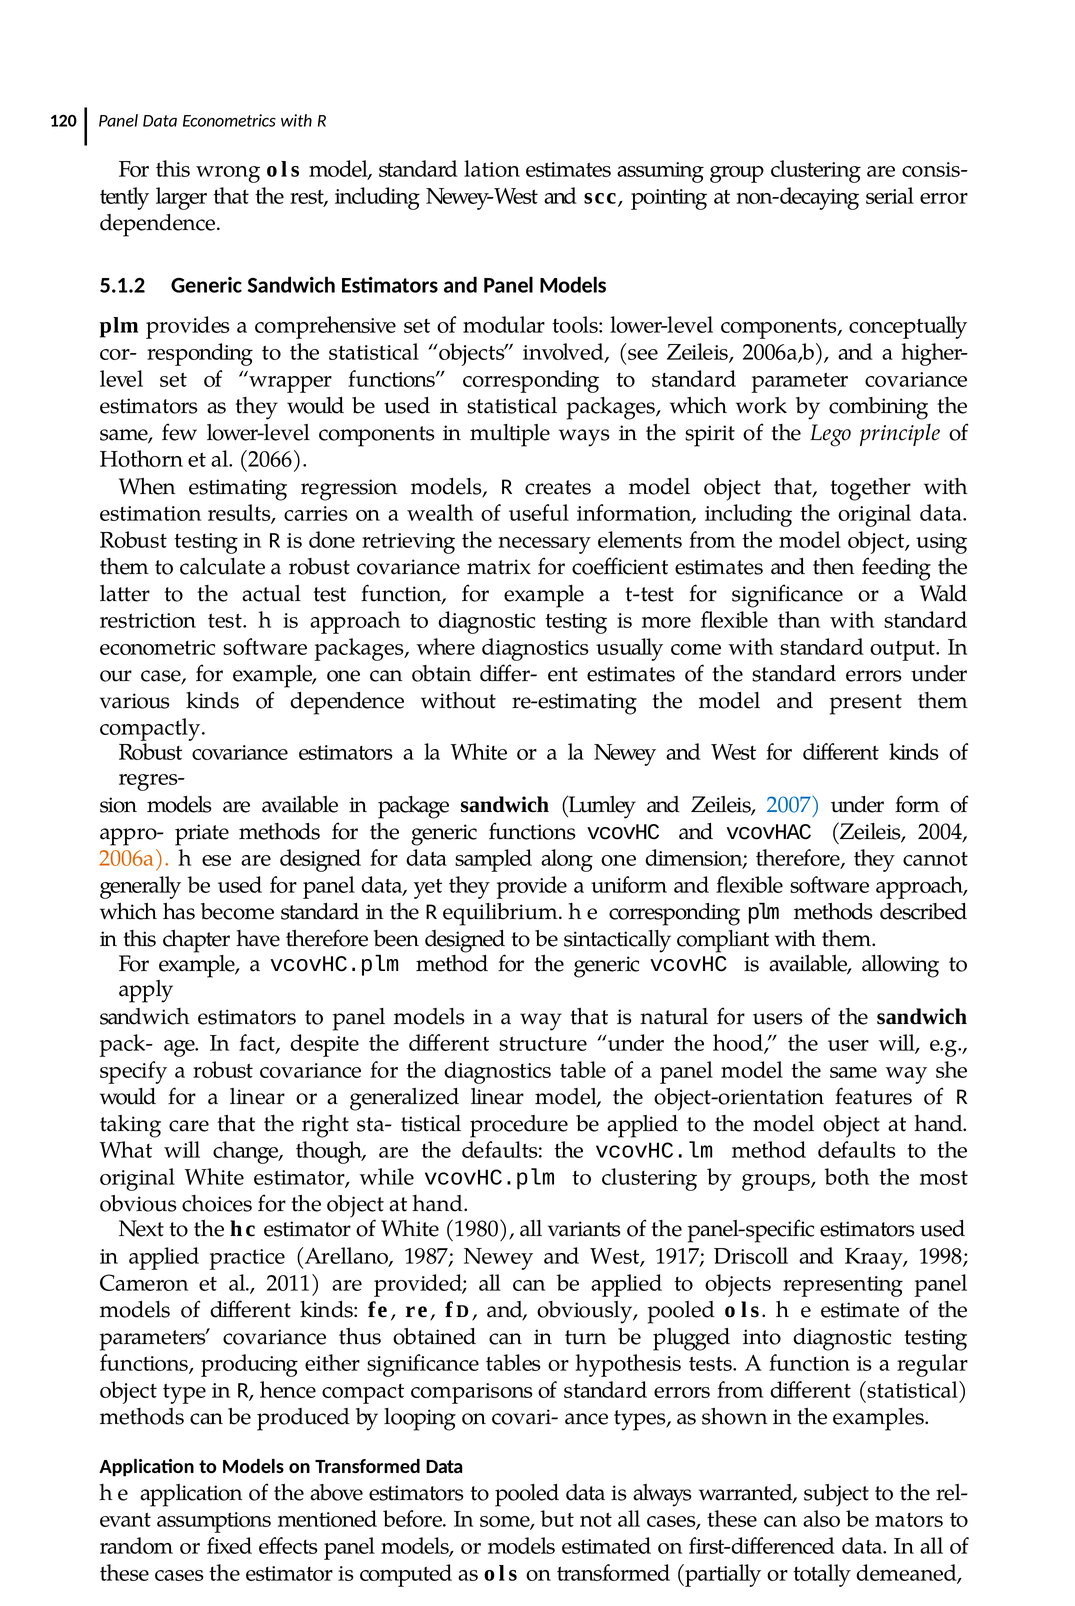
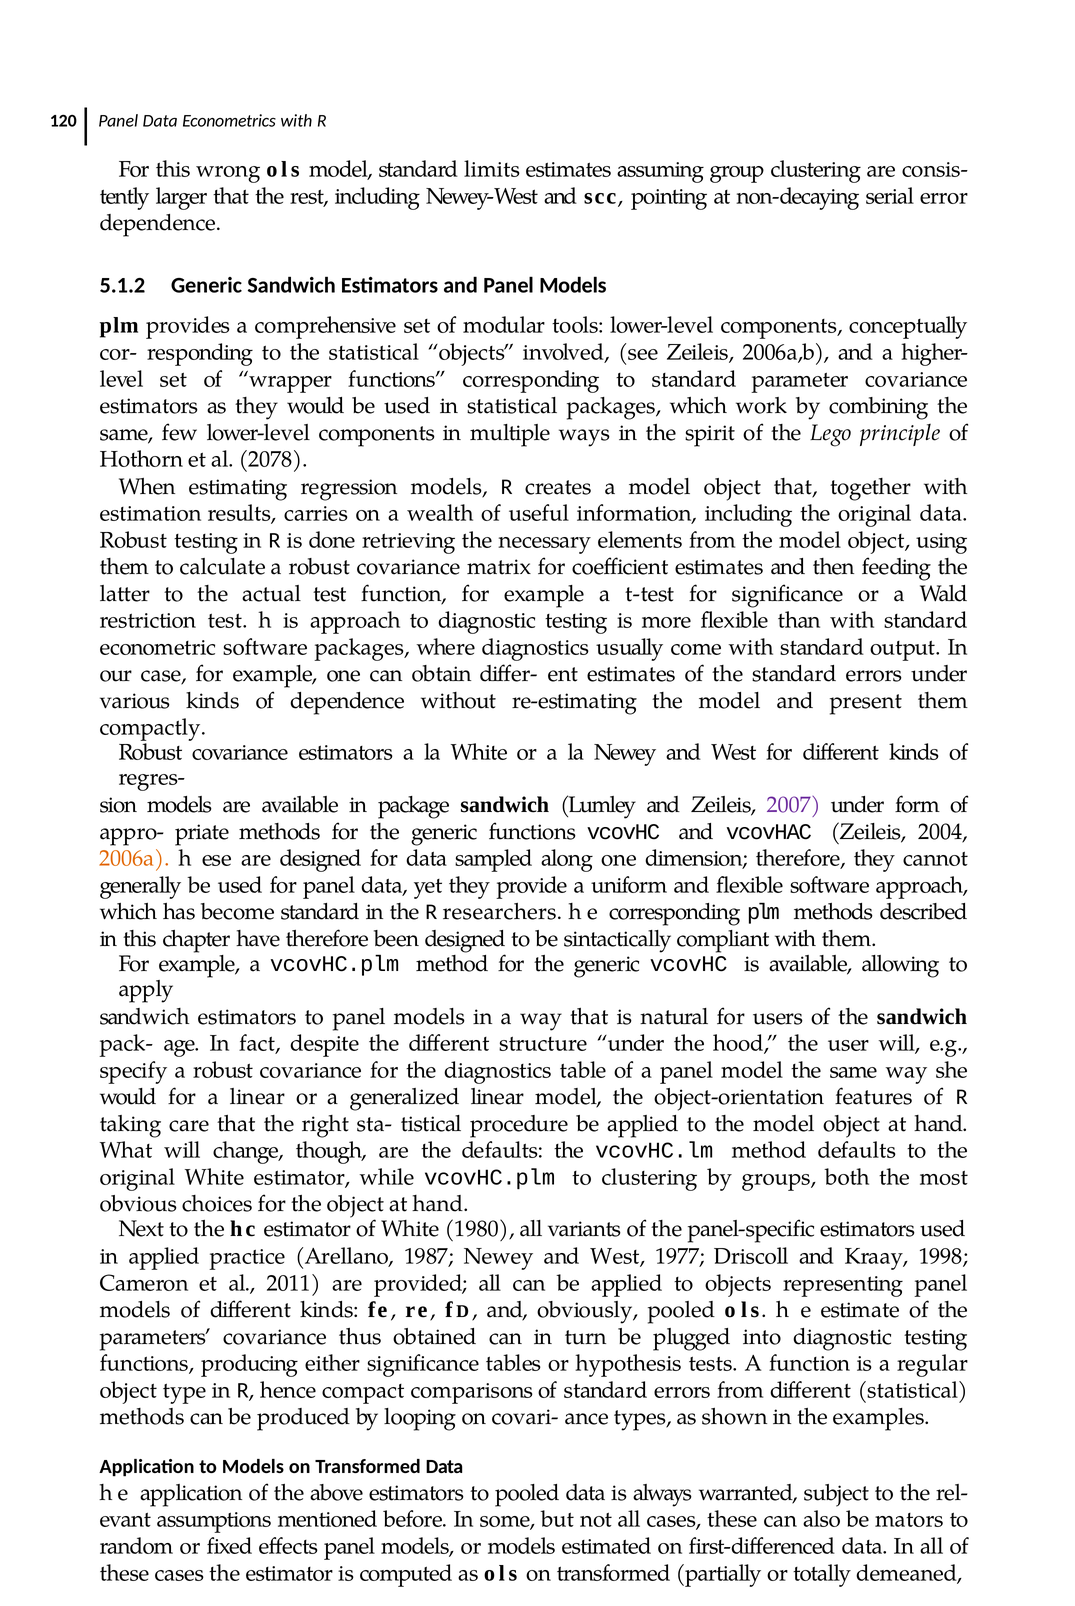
lation: lation -> limits (492, 169)
2066: 2066 -> 2078 (273, 460)
2007 colour: blue -> purple (794, 805)
equilibrium: equilibrium -> researchers (503, 912)
1917: 1917 -> 1977 (680, 1256)
